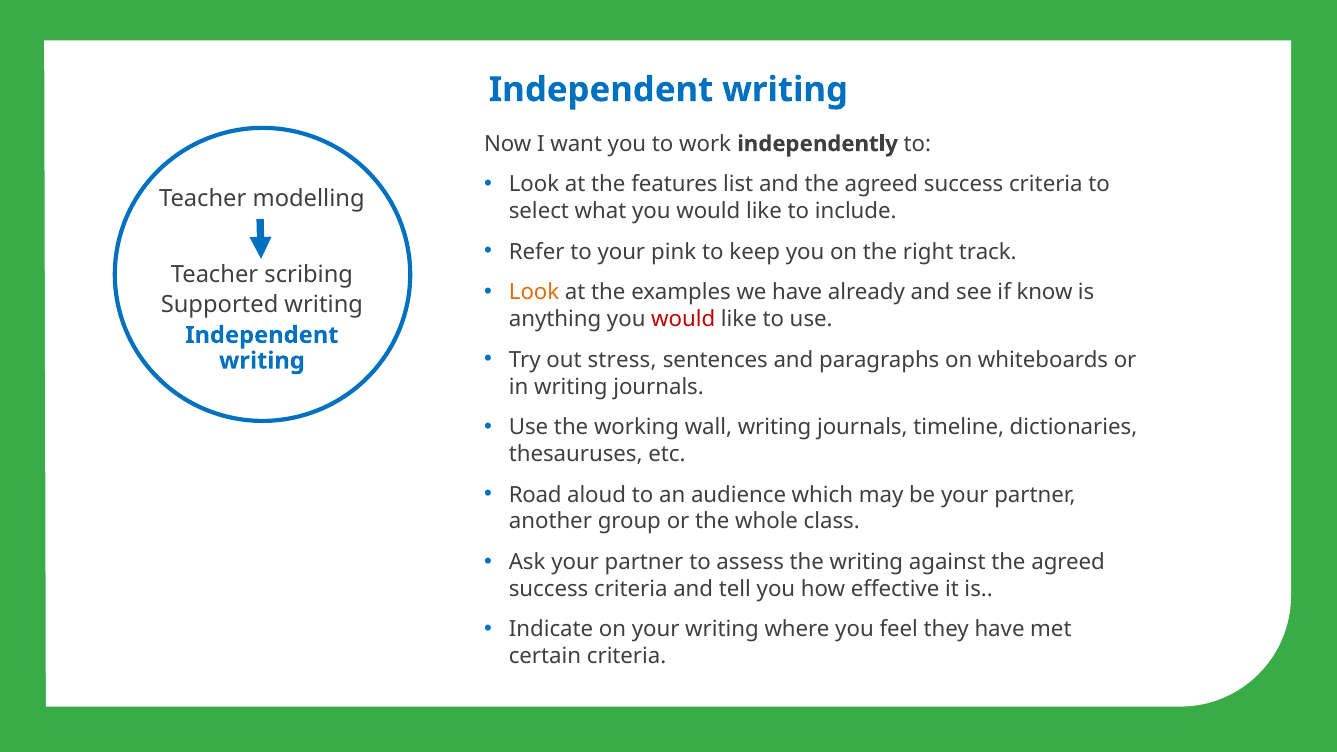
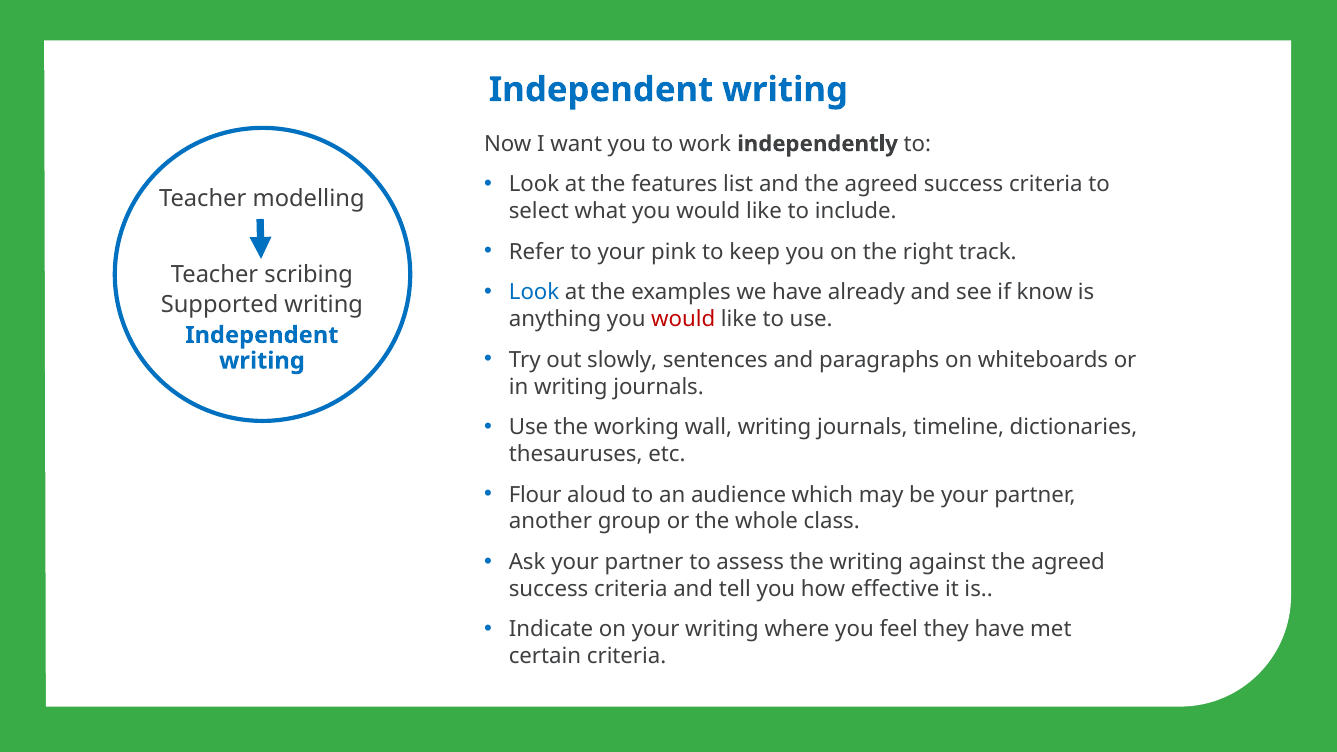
Look colour: orange -> blue (534, 293)
stress: stress -> slowly (622, 360)
Road: Road -> Flour (535, 495)
